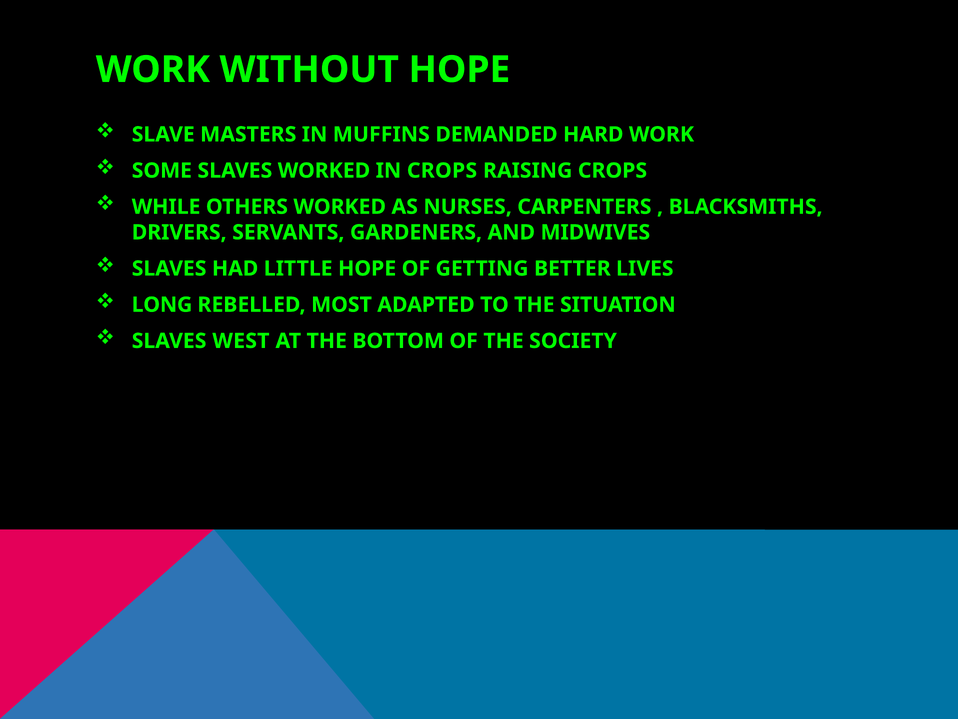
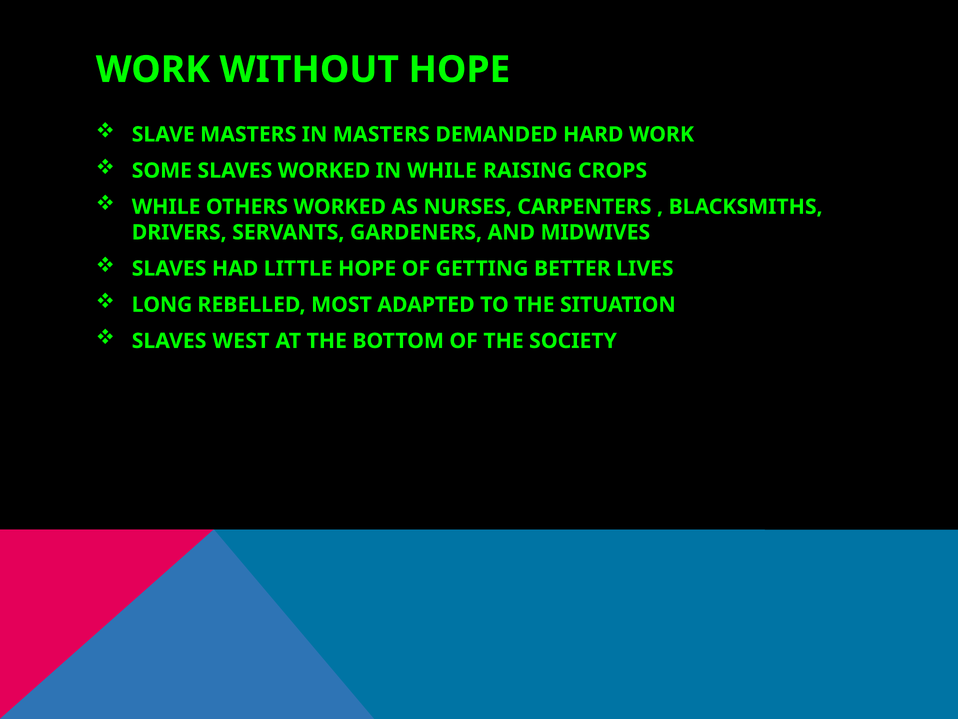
IN MUFFINS: MUFFINS -> MASTERS (381, 134)
IN CROPS: CROPS -> WHILE (442, 171)
